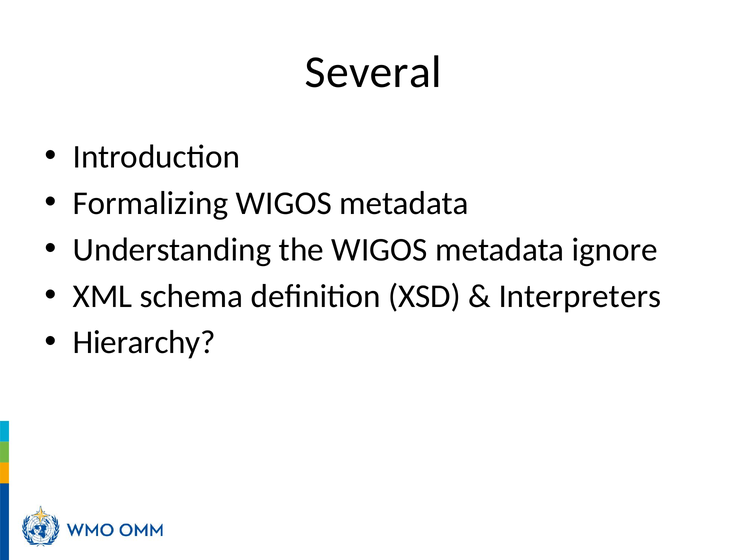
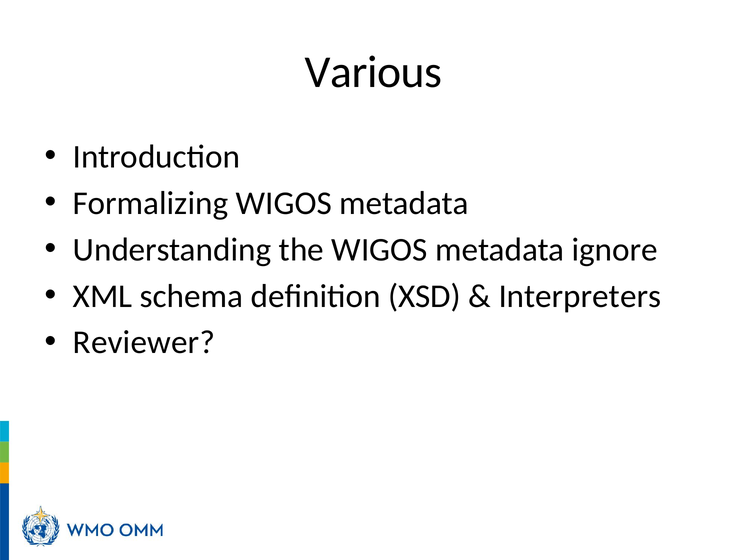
Several: Several -> Various (374, 72)
Hierarchy: Hierarchy -> Reviewer (144, 343)
